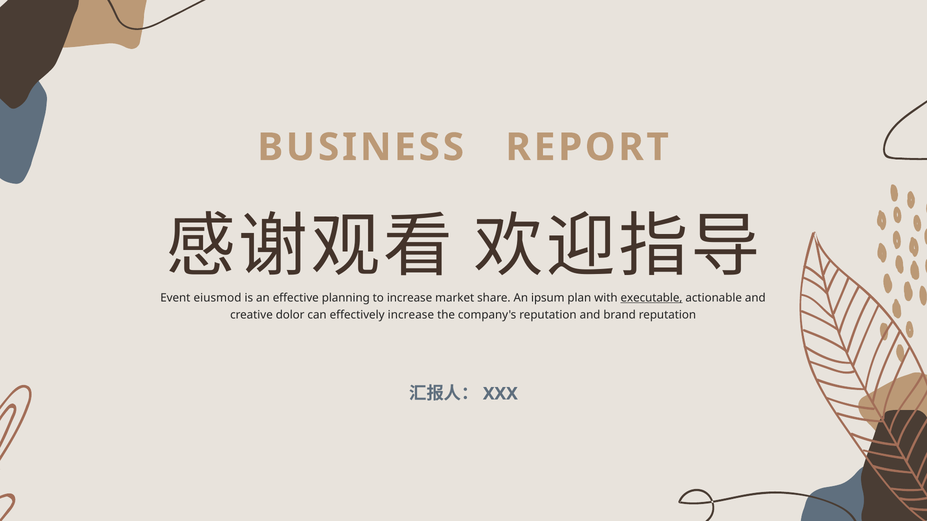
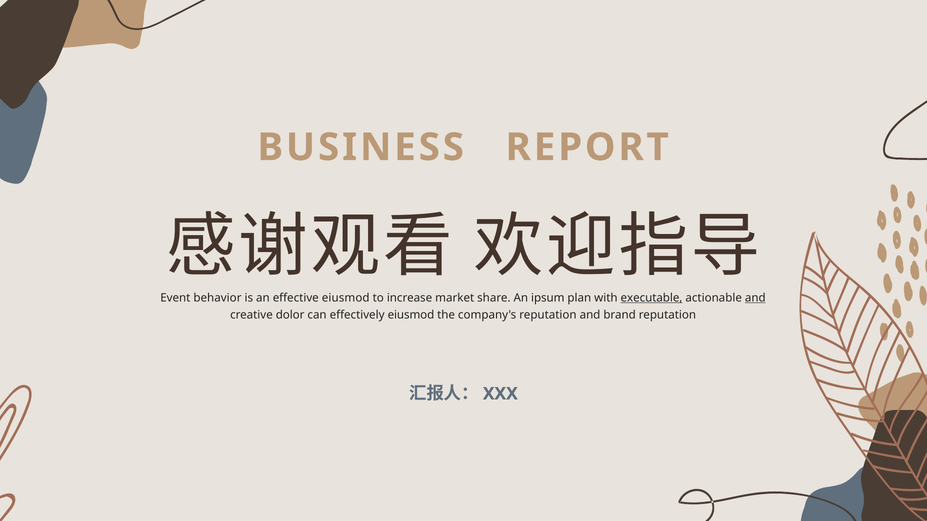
eiusmod: eiusmod -> behavior (217, 298)
effective planning: planning -> eiusmod (346, 298)
and underline: none -> present (755, 298)
effectively increase: increase -> eiusmod (411, 315)
